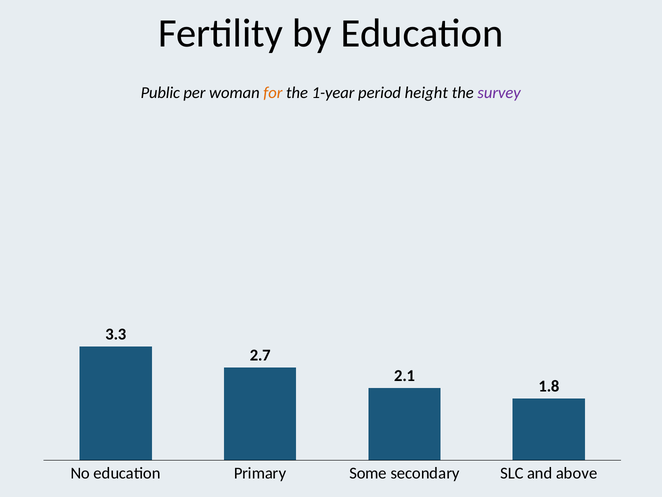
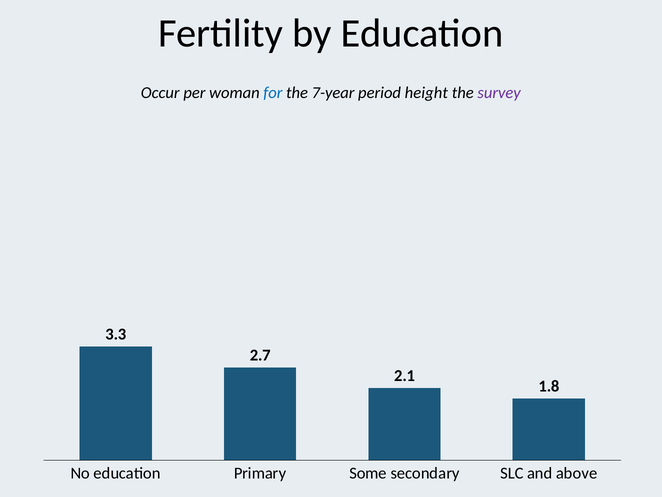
Public: Public -> Occur (160, 93)
for colour: orange -> blue (273, 93)
1-year: 1-year -> 7-year (333, 93)
